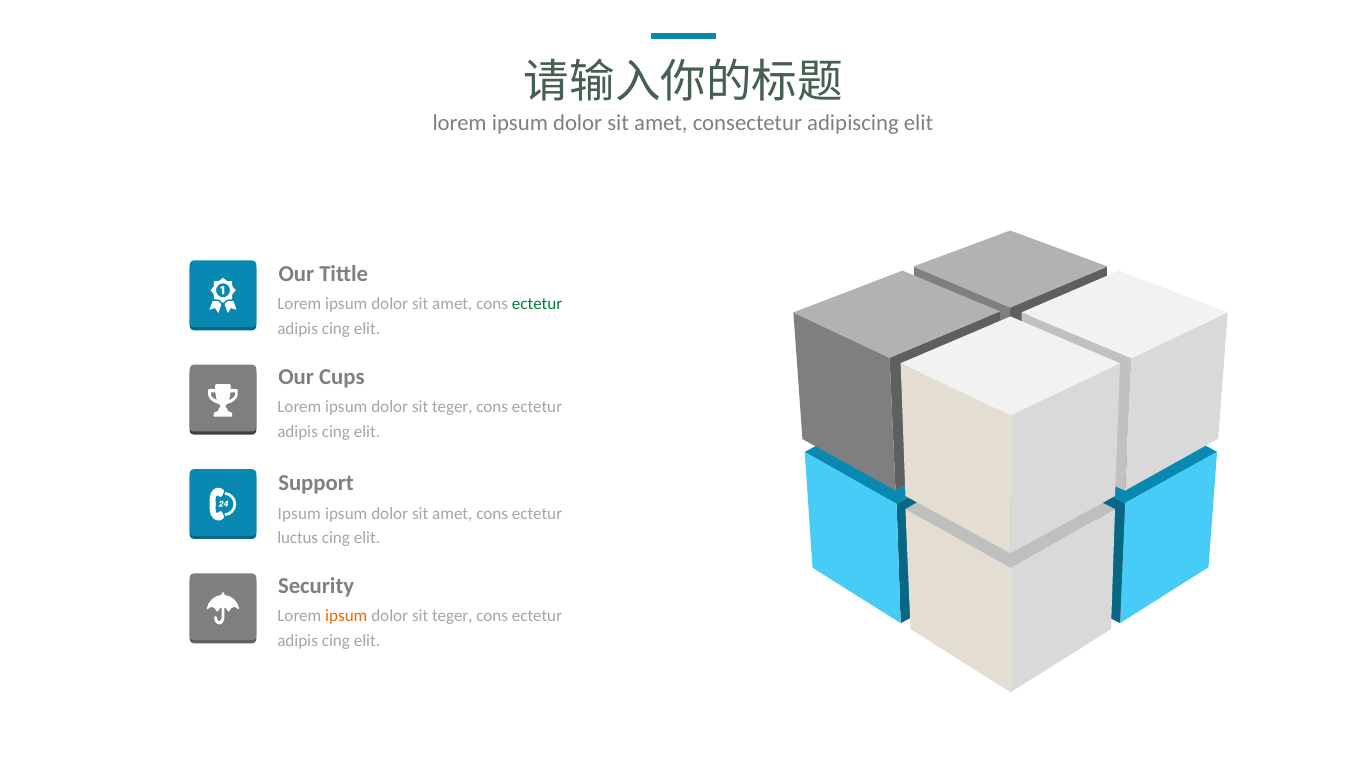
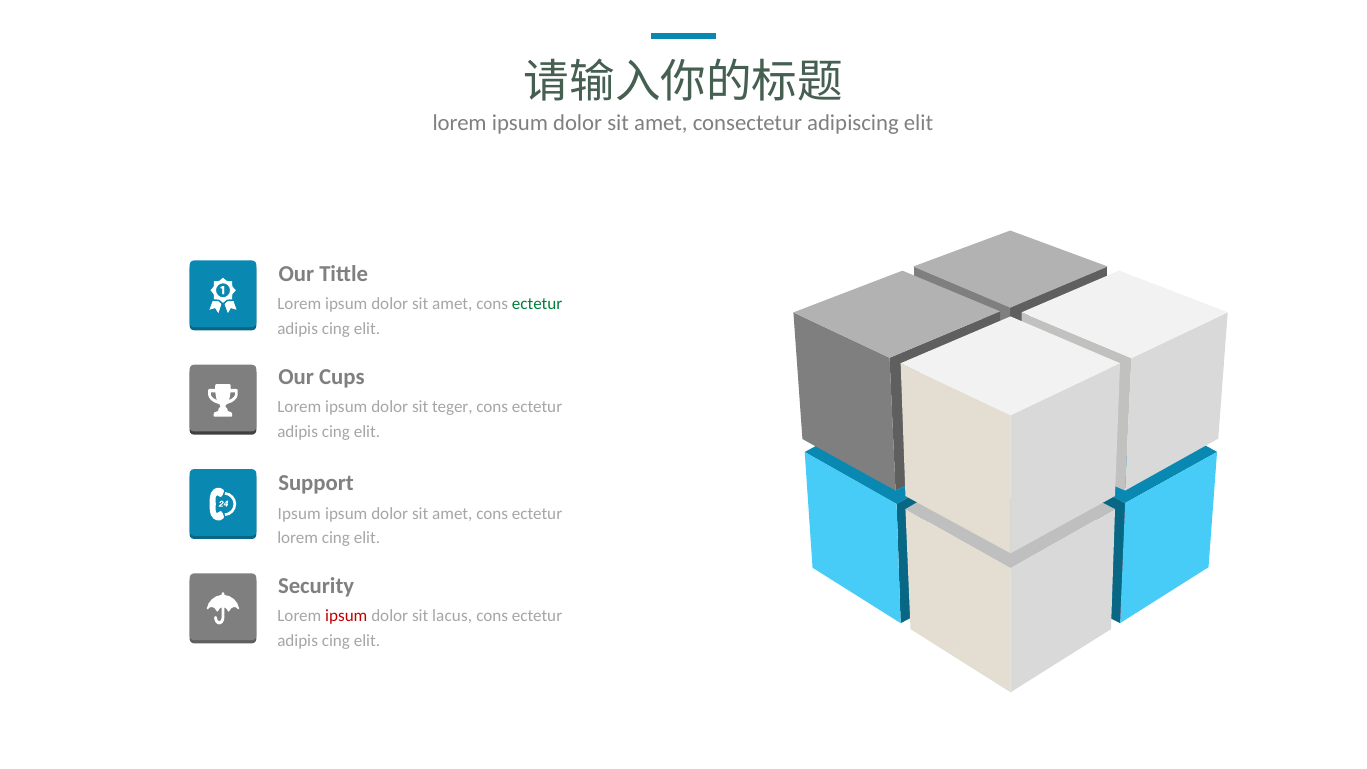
luctus: luctus -> lorem (298, 538)
ipsum colour: orange -> red (346, 616)
teger: teger -> lacus (452, 616)
